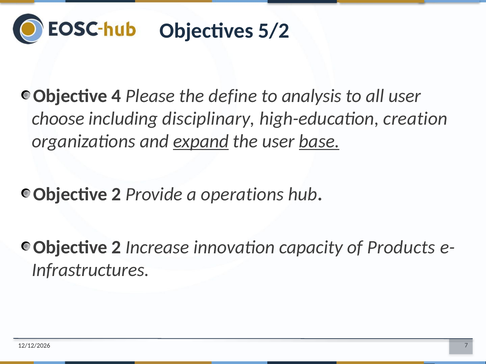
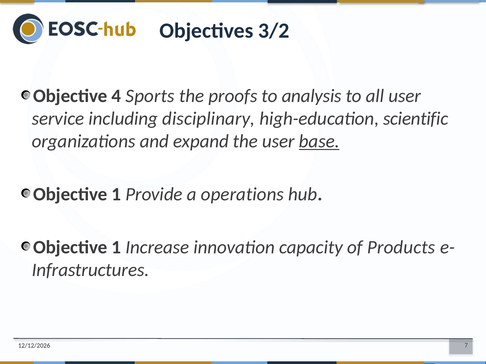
5/2: 5/2 -> 3/2 (274, 31)
Please: Please -> Sports (150, 96)
define: define -> proofs (233, 96)
choose: choose -> service (58, 119)
creation: creation -> scientific (416, 119)
expand underline: present -> none (201, 142)
2: 2 -> 1 (116, 195)
2: 2 -> 1 (116, 247)
